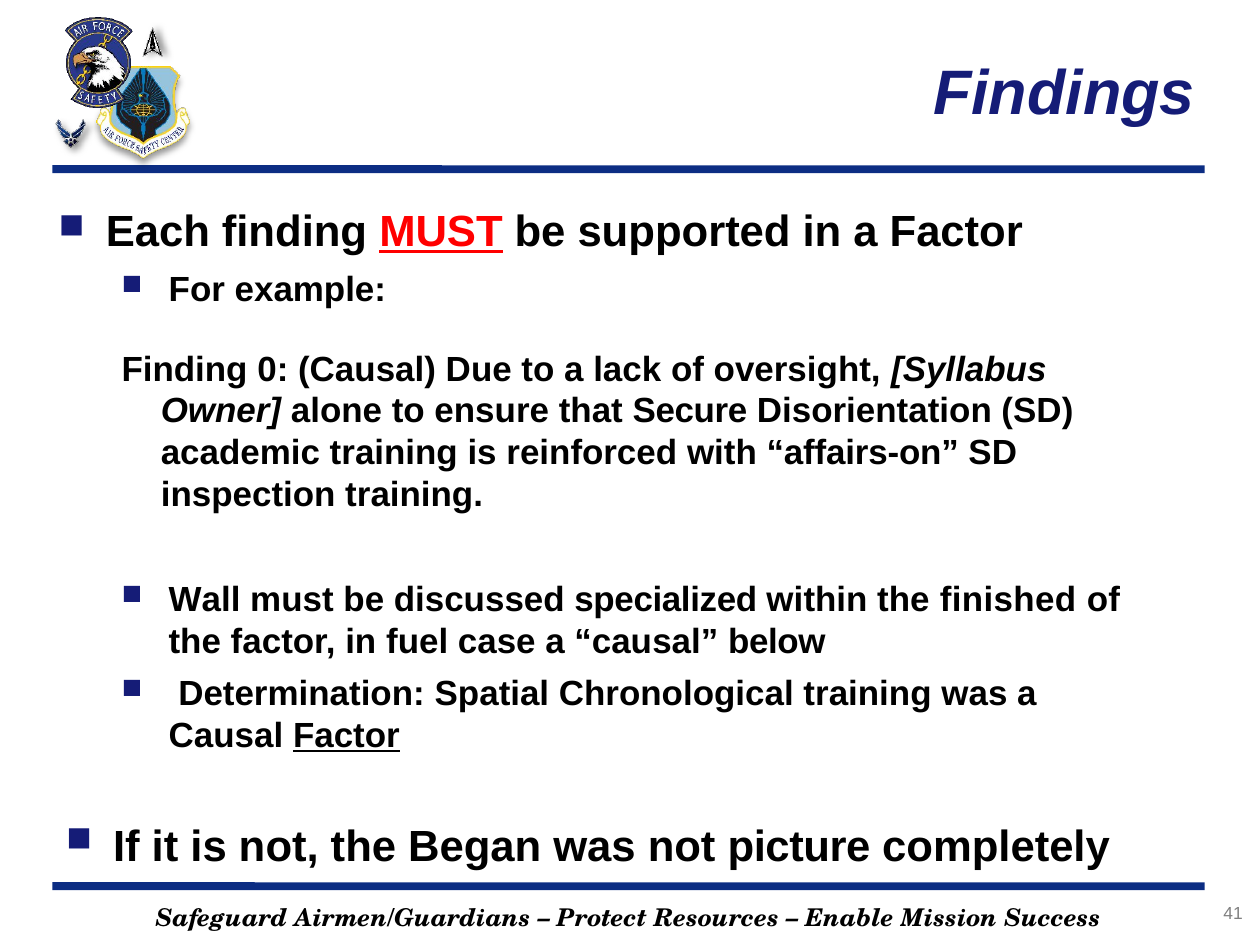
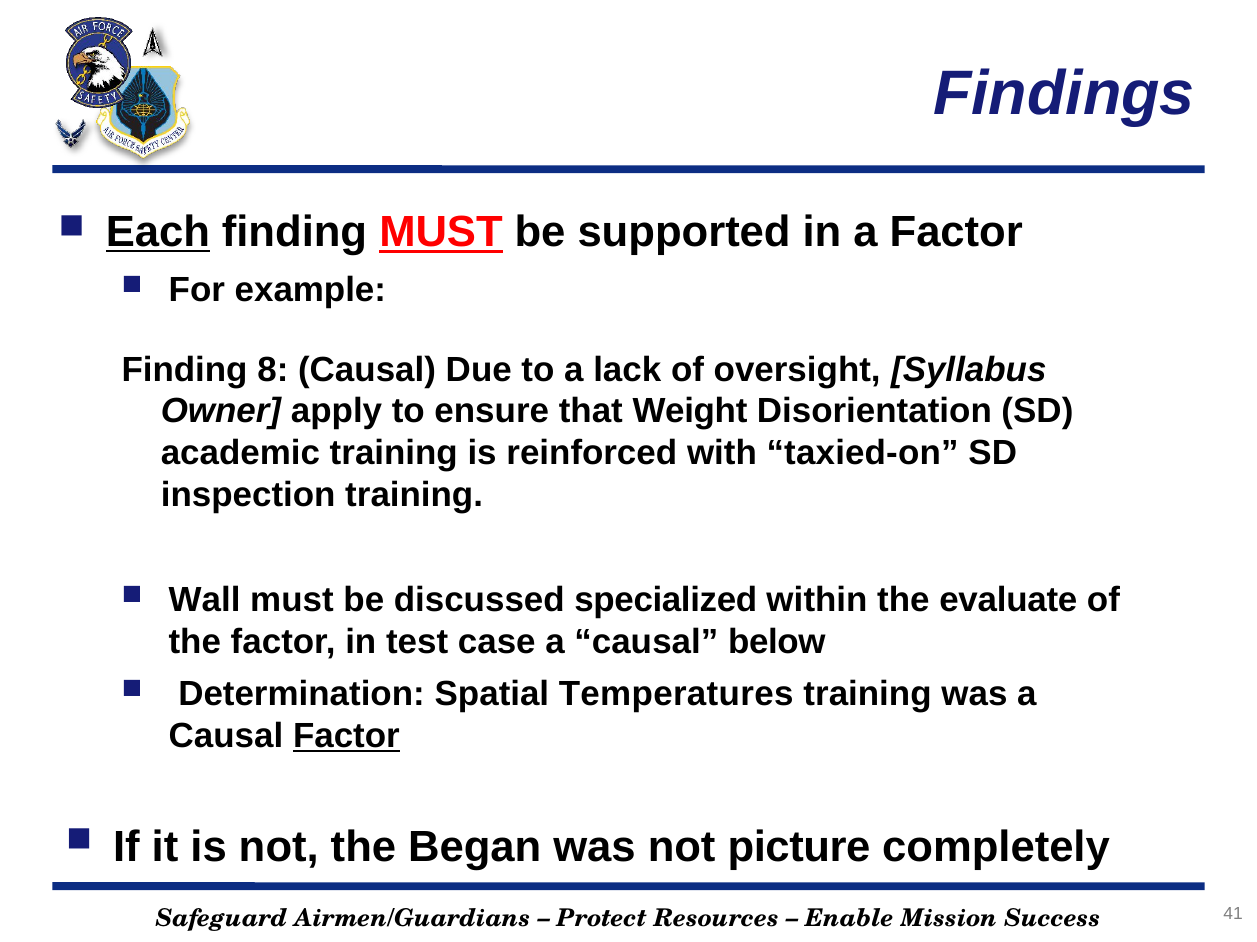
Each underline: none -> present (158, 233)
0: 0 -> 8 (273, 370)
alone: alone -> apply (337, 412)
Secure: Secure -> Weight (690, 412)
affairs-on: affairs-on -> taxied-on (863, 454)
finished: finished -> evaluate (1008, 600)
fuel: fuel -> test (417, 642)
Chronological: Chronological -> Temperatures (676, 695)
